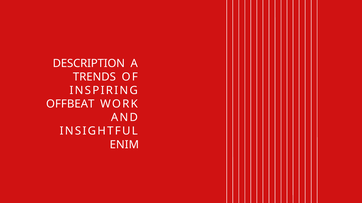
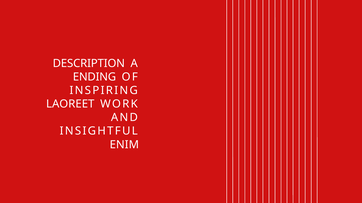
TRENDS: TRENDS -> ENDING (94, 77)
OFFBEAT: OFFBEAT -> LAOREET (70, 104)
